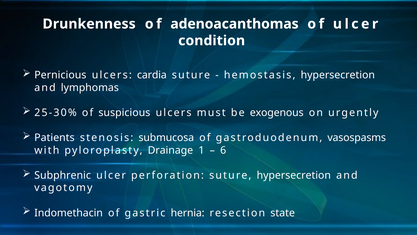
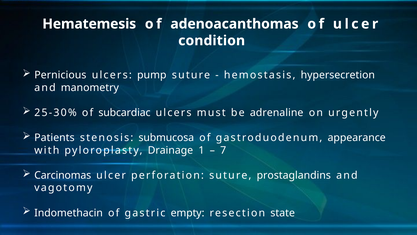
Drunkenness: Drunkenness -> Hematemesis (89, 24)
cardia: cardia -> pump (152, 75)
lymphomas: lymphomas -> manometry (90, 87)
suspicious: suspicious -> subcardiac (124, 112)
exogenous: exogenous -> adrenaline (277, 112)
vasospasms: vasospasms -> appearance (357, 137)
6: 6 -> 7 (223, 150)
Subphrenic: Subphrenic -> Carcinomas (63, 175)
suture hypersecretion: hypersecretion -> prostaglandins (294, 175)
hernia: hernia -> empty (188, 213)
